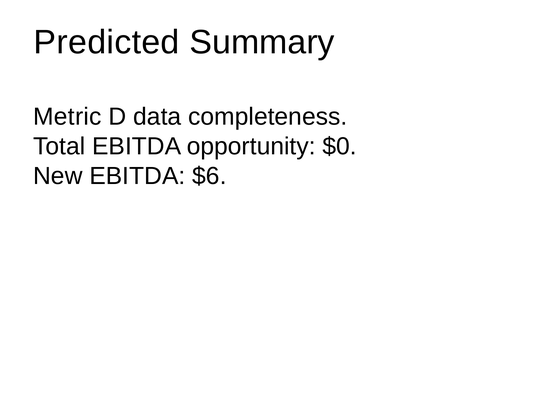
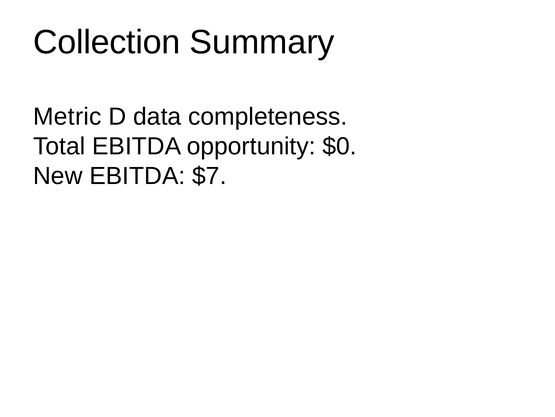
Predicted: Predicted -> Collection (107, 42)
$6: $6 -> $7 (209, 176)
